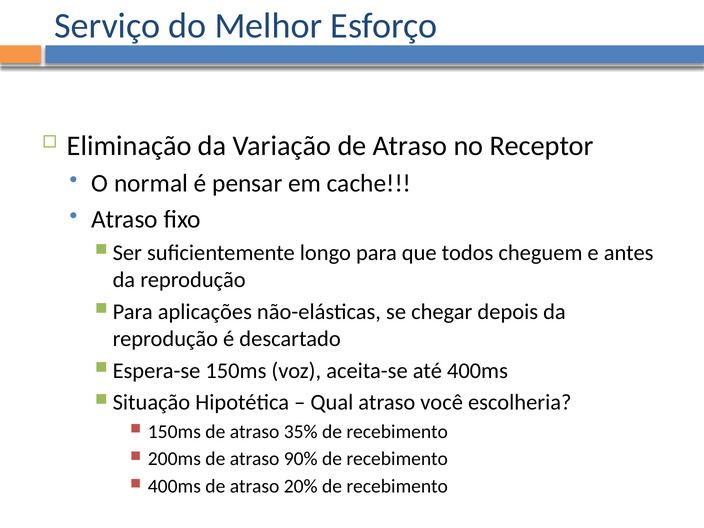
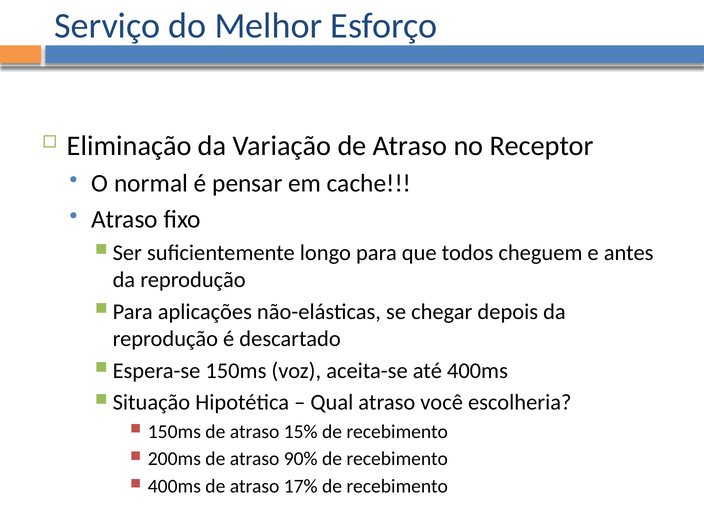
35%: 35% -> 15% (301, 432)
20%: 20% -> 17% (301, 486)
